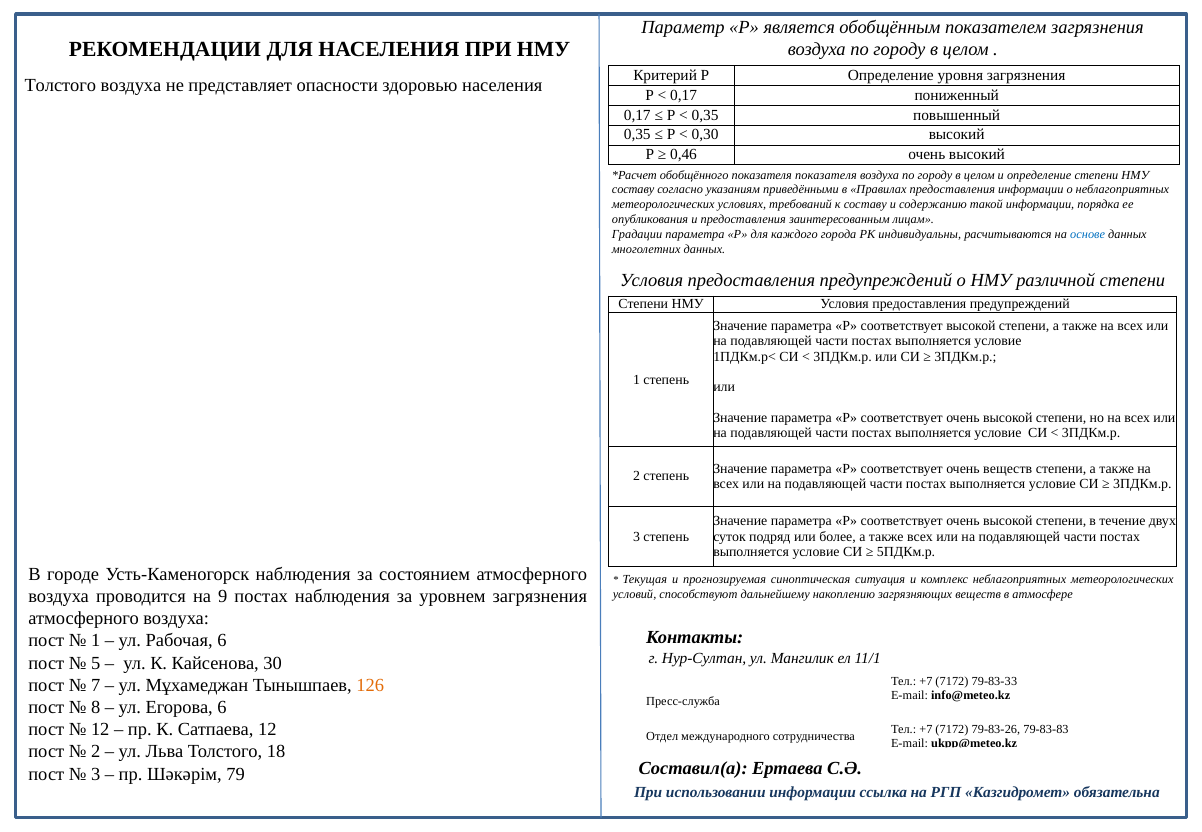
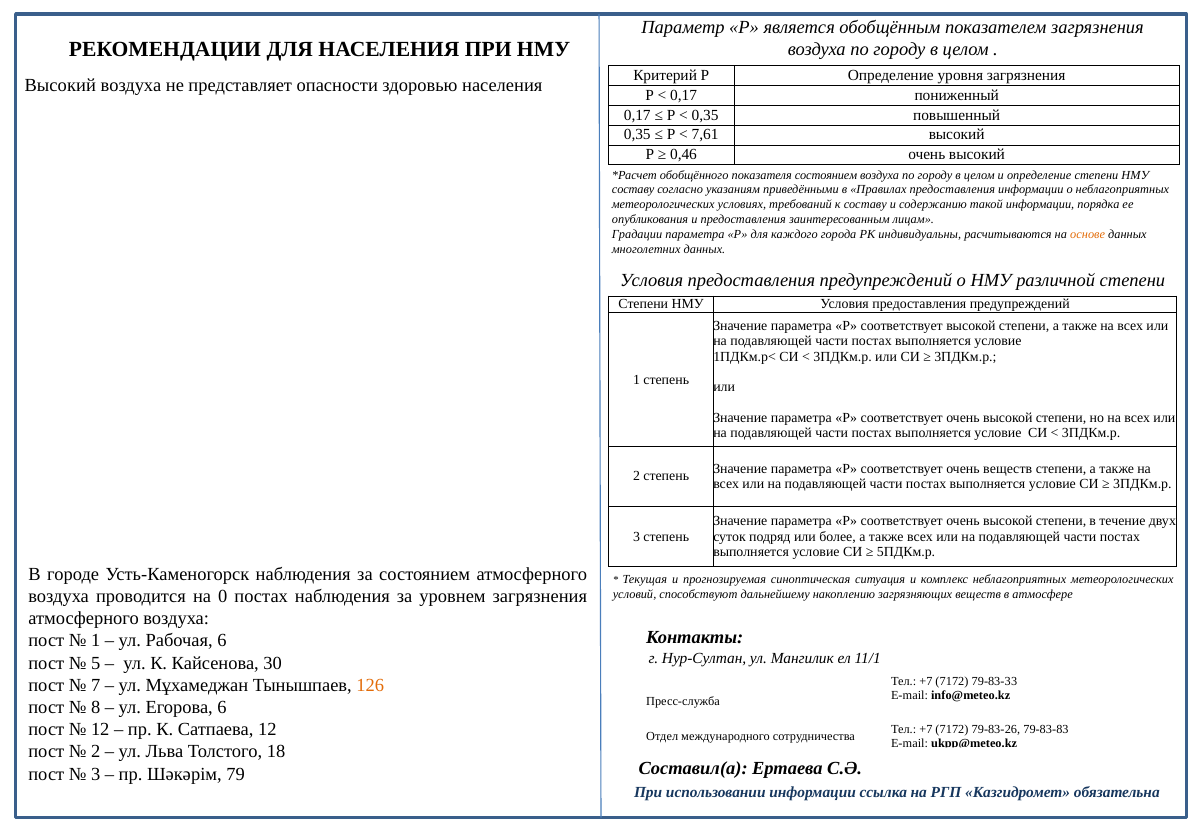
Толстого: Толстого -> Высокий (60, 85)
0,30: 0,30 -> 7,61 (705, 135)
показателя показателя: показателя -> состоянием (826, 175)
основе colour: blue -> orange (1088, 234)
9: 9 -> 0 (223, 597)
